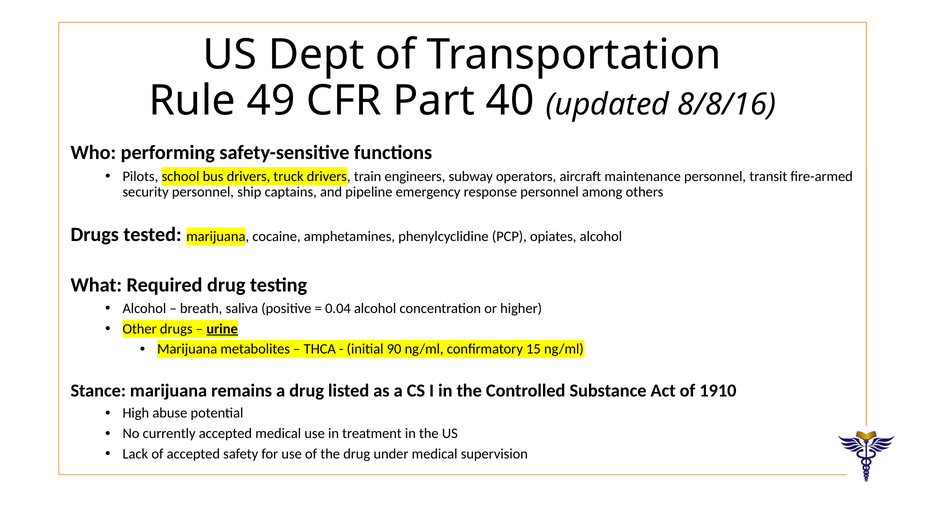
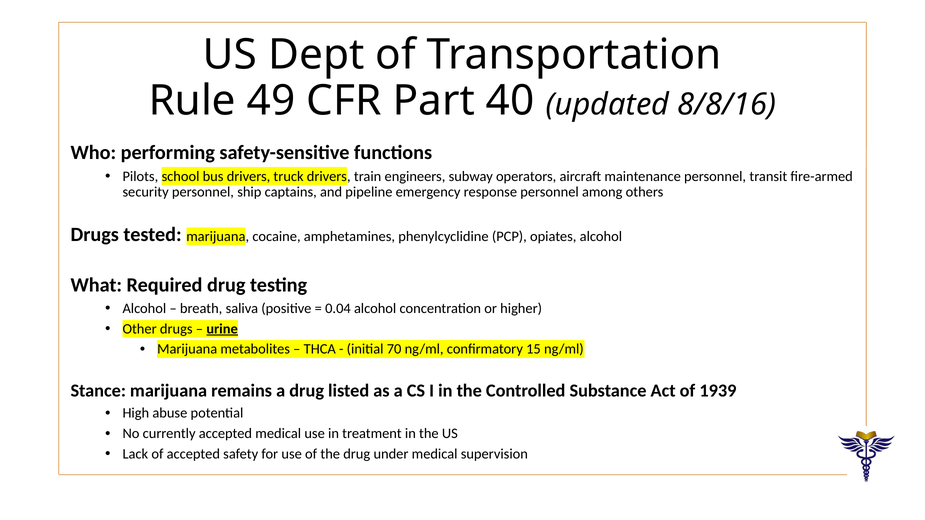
90: 90 -> 70 (394, 349)
1910: 1910 -> 1939 (718, 391)
